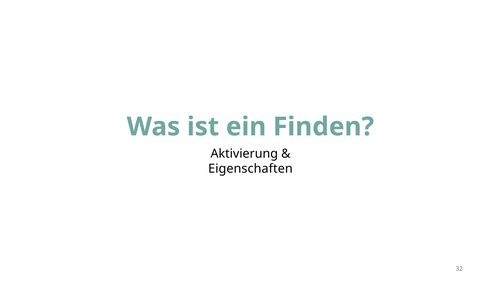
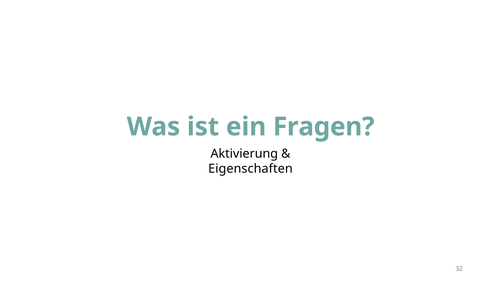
Finden: Finden -> Fragen (324, 127)
